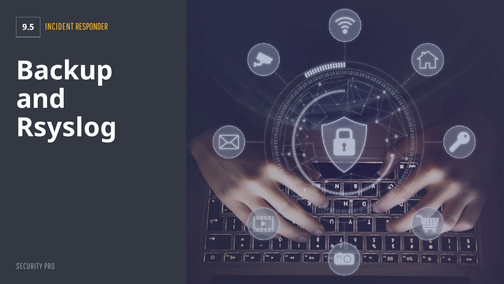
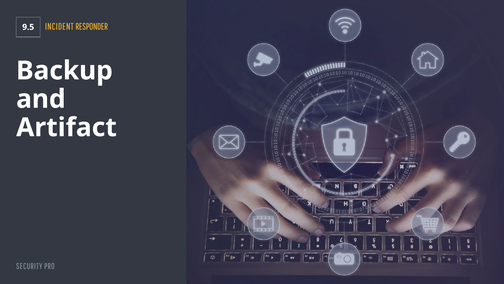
Rsyslog: Rsyslog -> Artifact (66, 127)
